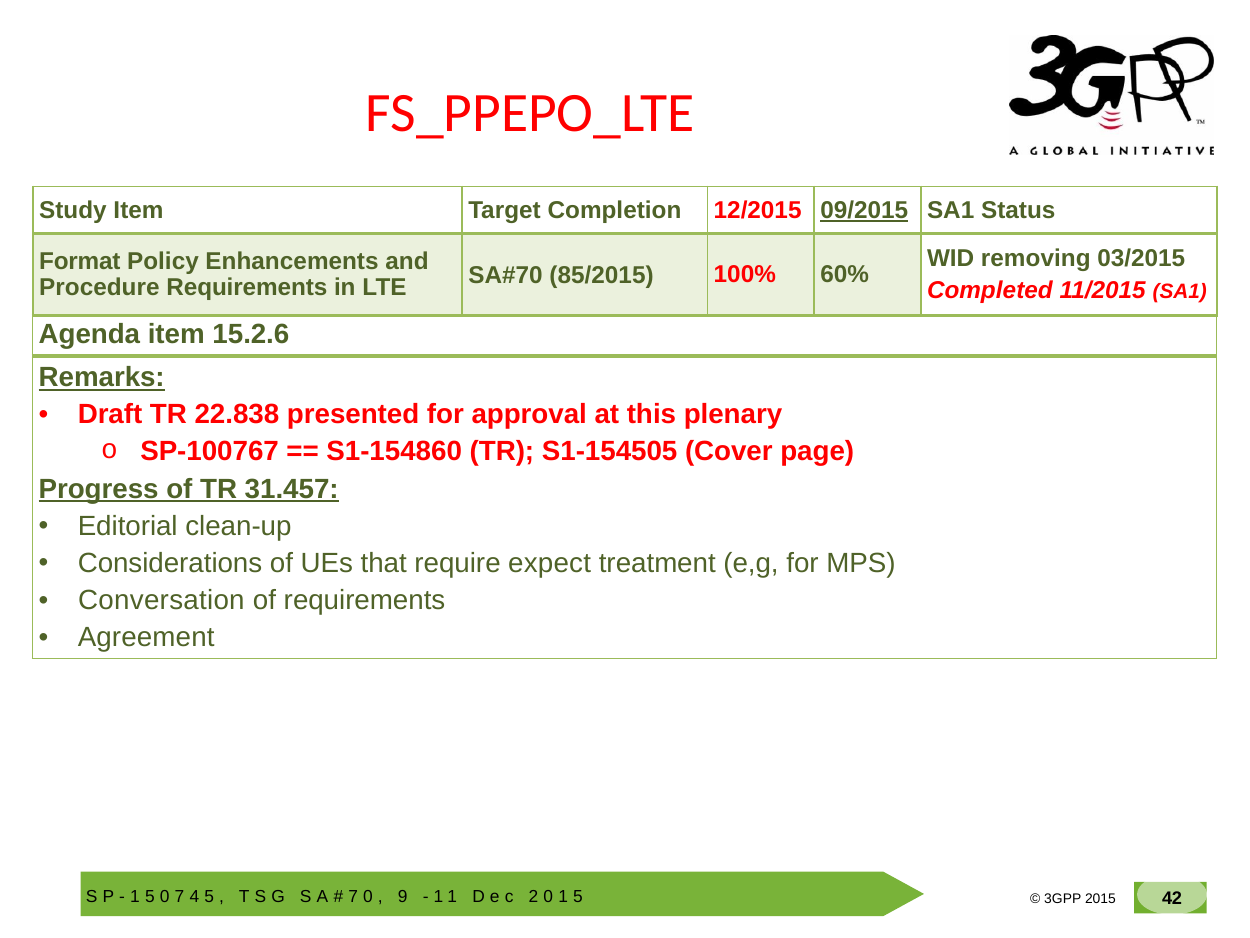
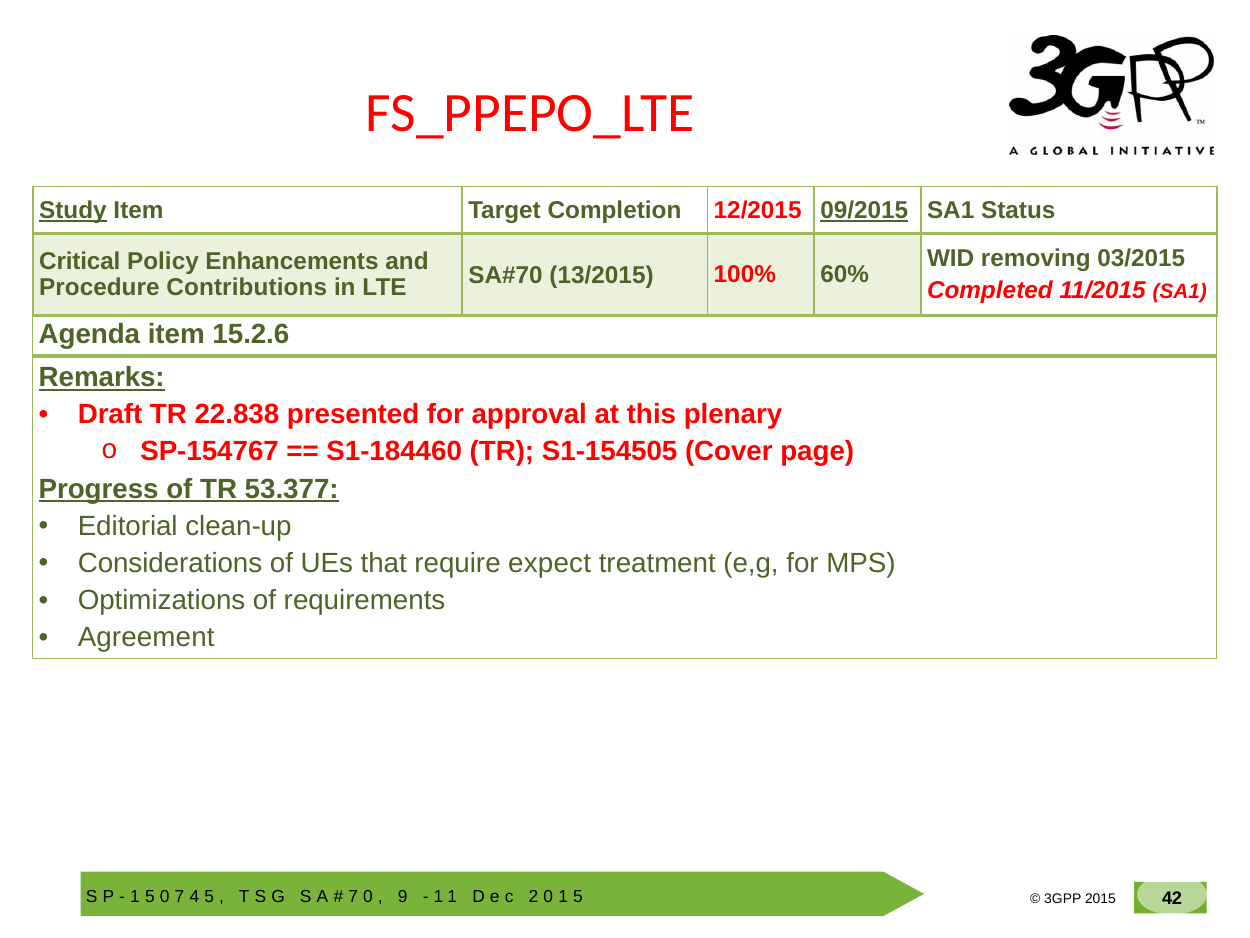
Study underline: none -> present (73, 210)
Format: Format -> Critical (80, 262)
Procedure Requirements: Requirements -> Contributions (247, 287)
85/2015: 85/2015 -> 13/2015 (602, 275)
SP-100767: SP-100767 -> SP-154767 (210, 452)
S1-154860: S1-154860 -> S1-184460 (394, 452)
31.457: 31.457 -> 53.377 (292, 489)
Conversation: Conversation -> Optimizations (162, 600)
